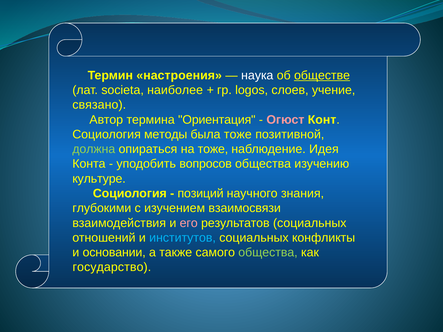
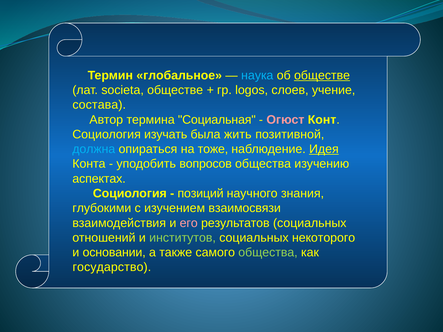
настроения: настроения -> глобальное (179, 75)
наука colour: white -> light blue (257, 75)
societa наиболее: наиболее -> обществе (175, 90)
связано: связано -> состава (99, 105)
Ориентация: Ориентация -> Социальная (217, 120)
методы: методы -> изучать (166, 134)
была тоже: тоже -> жить (238, 134)
должна colour: light green -> light blue (94, 149)
Идея underline: none -> present (324, 149)
культуре: культуре -> аспектах (99, 179)
институтов colour: light blue -> light green (183, 238)
конфликты: конфликты -> некоторого (324, 238)
